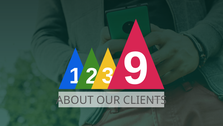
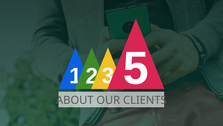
9: 9 -> 5 (136, 68)
